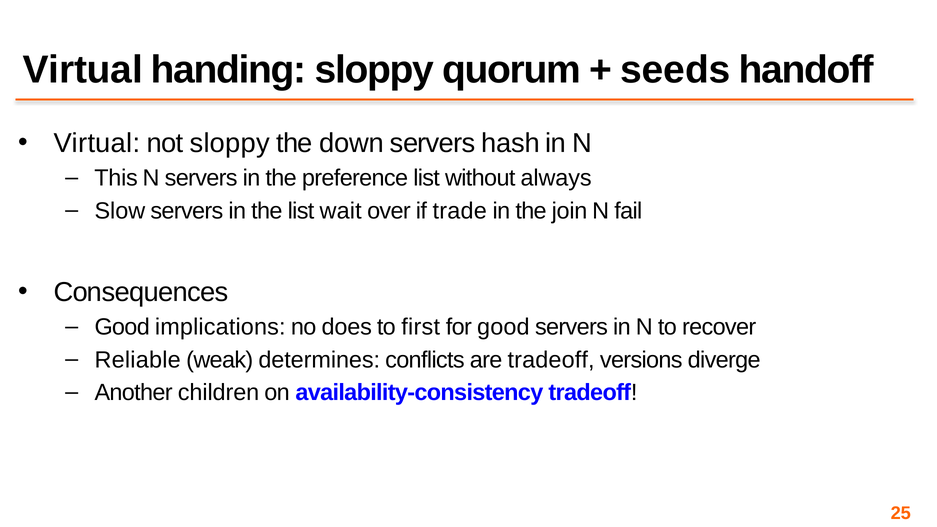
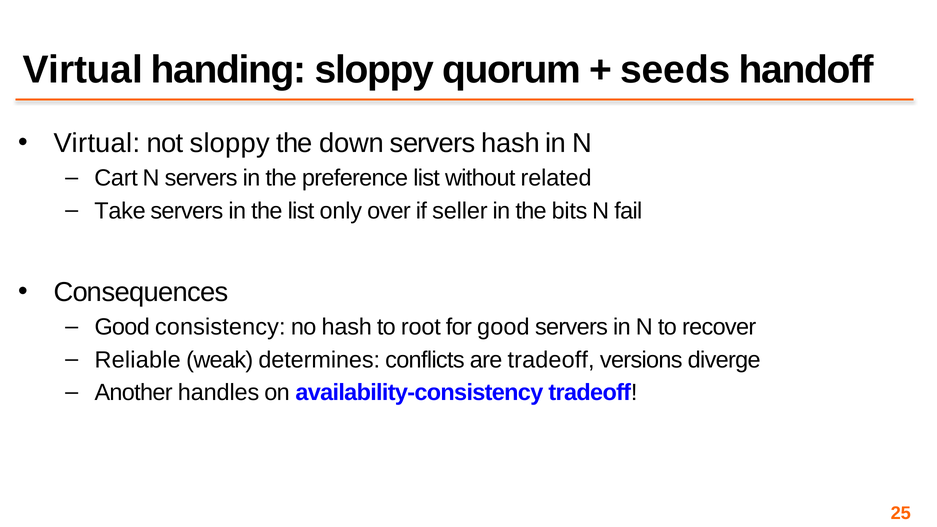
This: This -> Cart (116, 178)
always: always -> related (556, 178)
Slow: Slow -> Take (120, 211)
wait: wait -> only (341, 211)
trade: trade -> seller (460, 211)
join: join -> bits (570, 211)
implications: implications -> consistency (220, 327)
no does: does -> hash (347, 327)
first: first -> root (421, 327)
children: children -> handles (219, 393)
